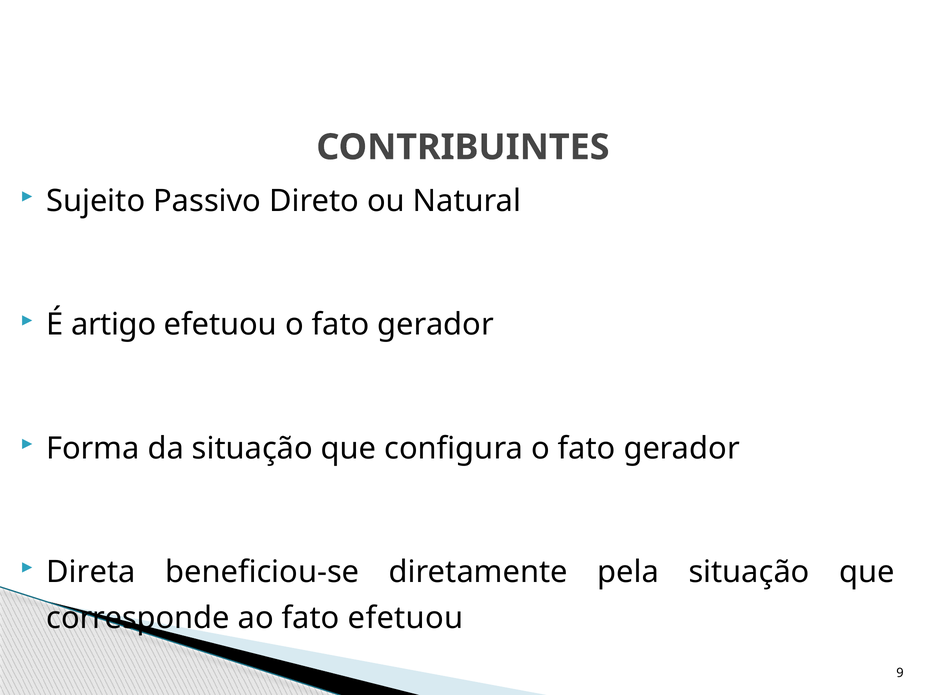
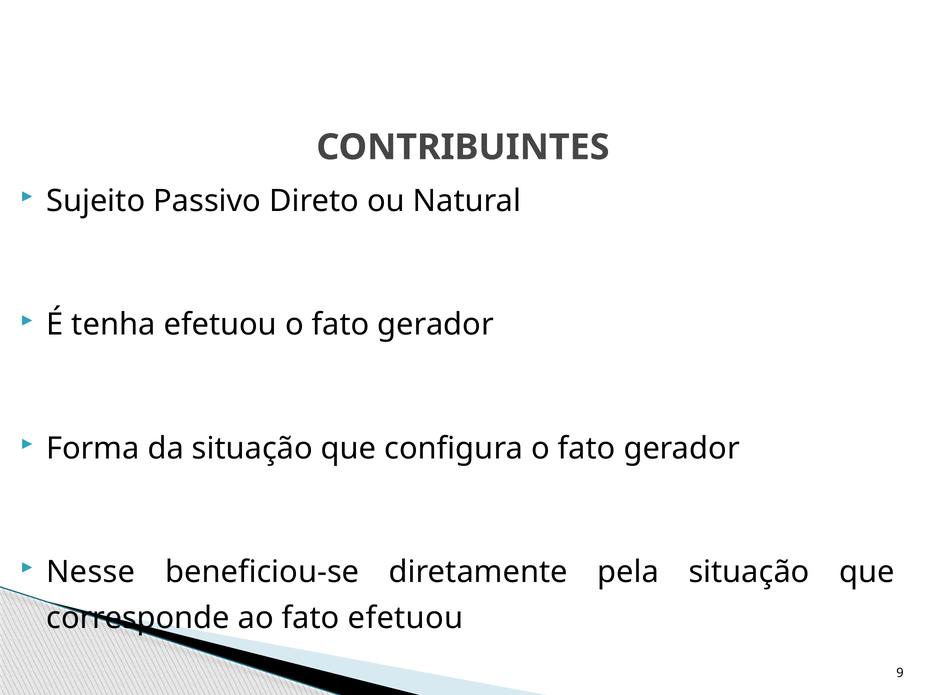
artigo: artigo -> tenha (114, 324)
Direta: Direta -> Nesse (91, 572)
